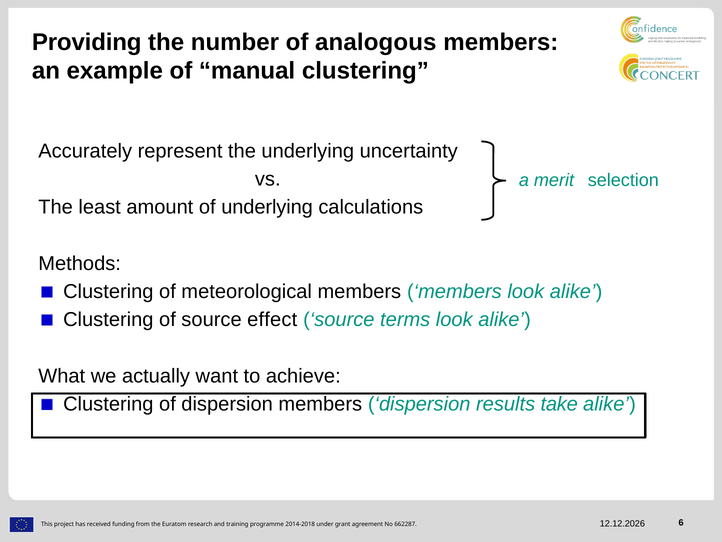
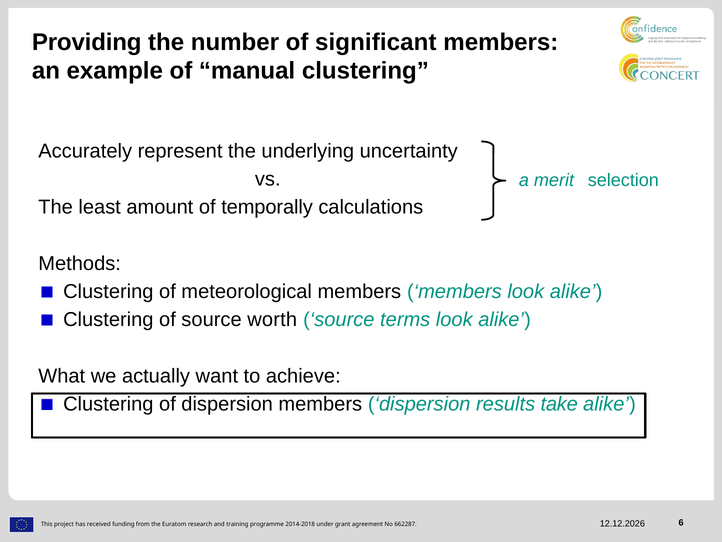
analogous: analogous -> significant (376, 42)
of underlying: underlying -> temporally (267, 207)
effect: effect -> worth (272, 319)
